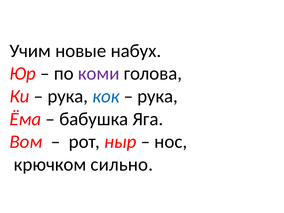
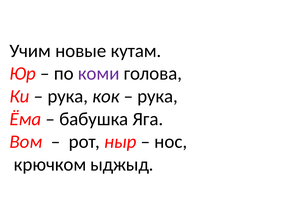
набух: набух -> кутам (136, 51)
кок colour: blue -> black (106, 96)
сильно: сильно -> ыджыд (122, 164)
